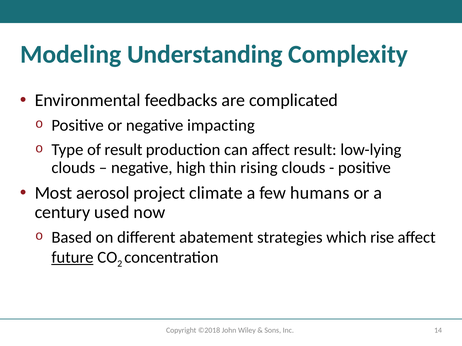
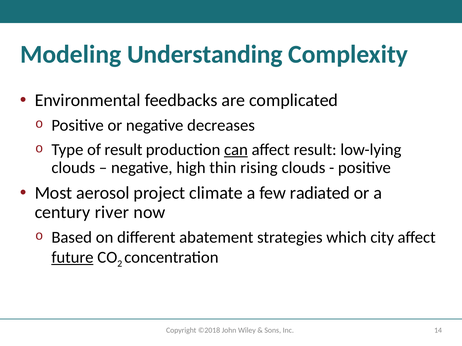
impacting: impacting -> decreases (221, 126)
can underline: none -> present (236, 150)
humans: humans -> radiated (320, 193)
used: used -> river (112, 213)
rise: rise -> city (382, 238)
